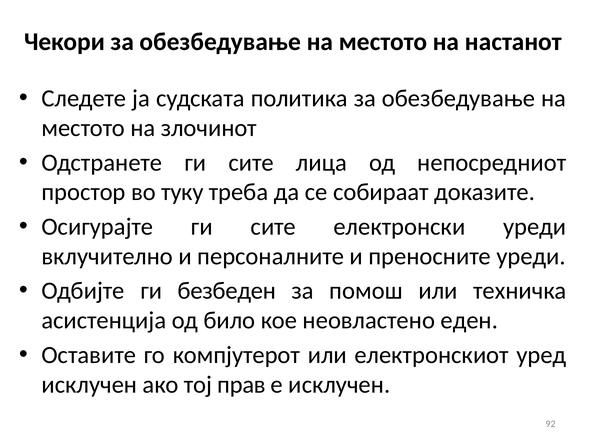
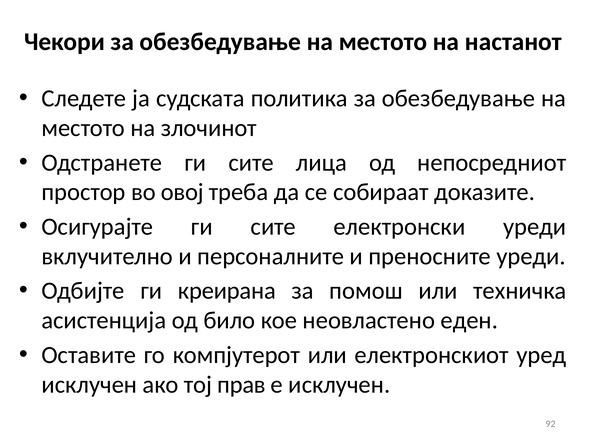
туку: туку -> овој (182, 192)
безбеден: безбеден -> креирана (227, 290)
